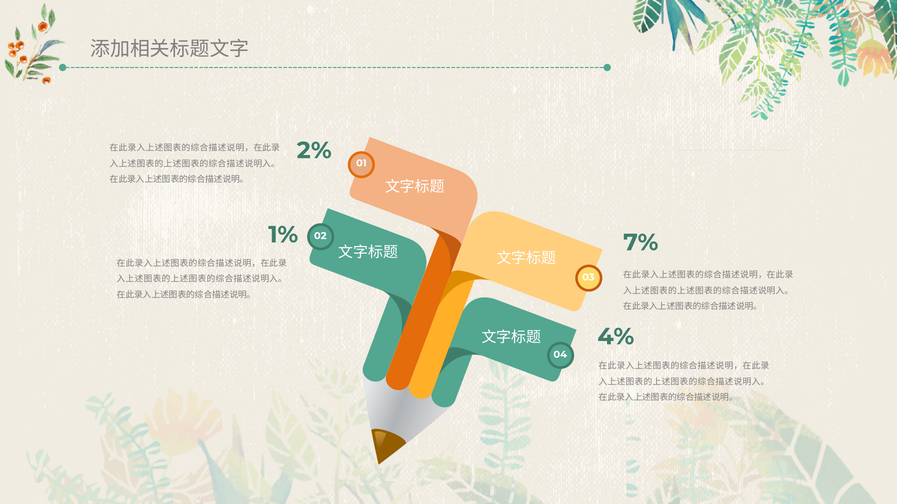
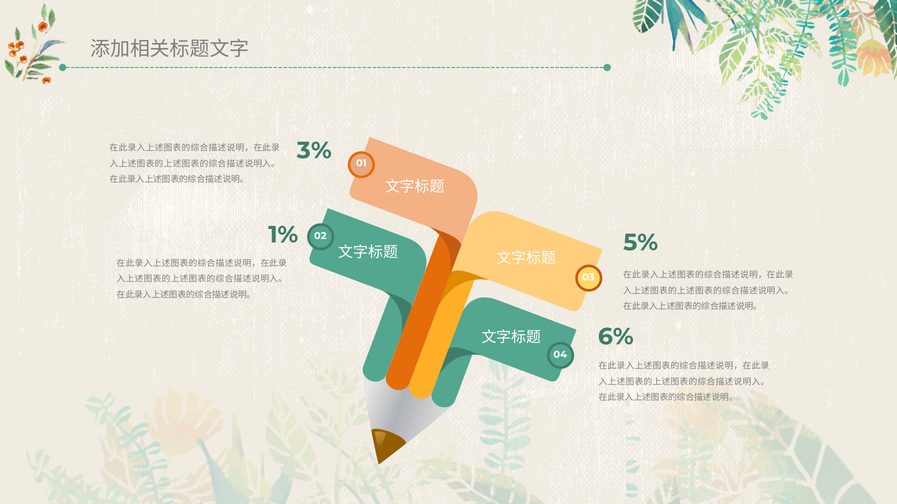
2%: 2% -> 3% (314, 151)
7%: 7% -> 5% (641, 243)
4%: 4% -> 6% (616, 337)
